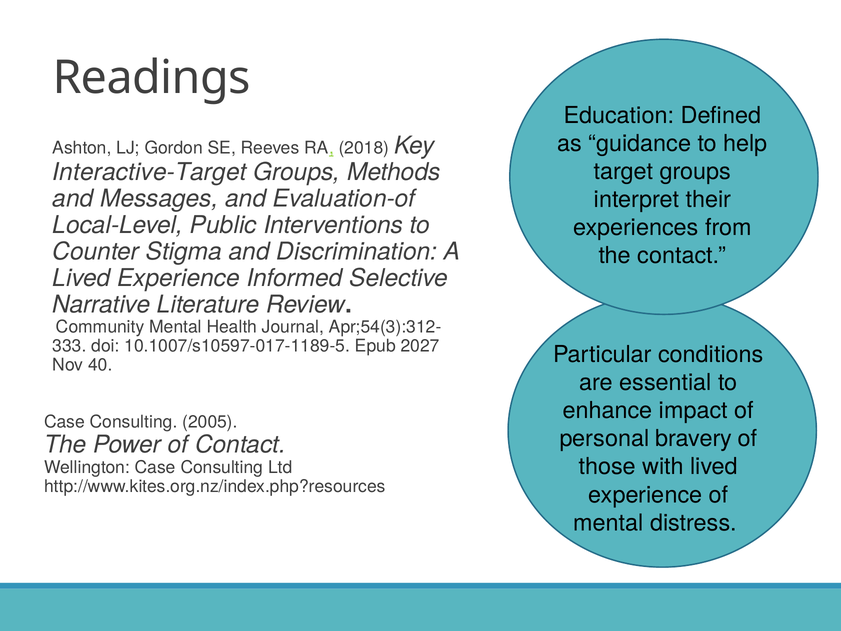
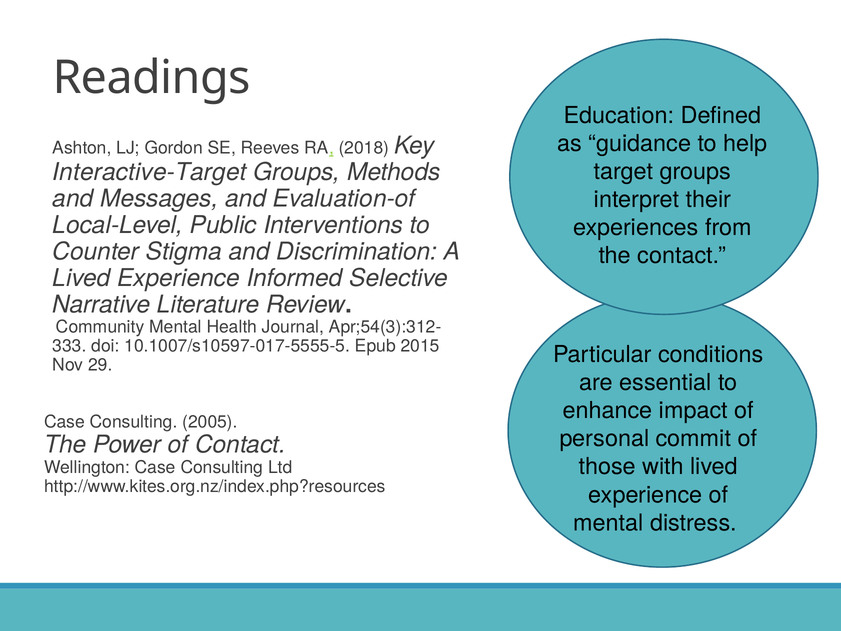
10.1007/s10597-017-1189-5: 10.1007/s10597-017-1189-5 -> 10.1007/s10597-017-5555-5 (237, 346)
2027: 2027 -> 2015 (420, 346)
40: 40 -> 29 (100, 365)
bravery: bravery -> commit (693, 439)
